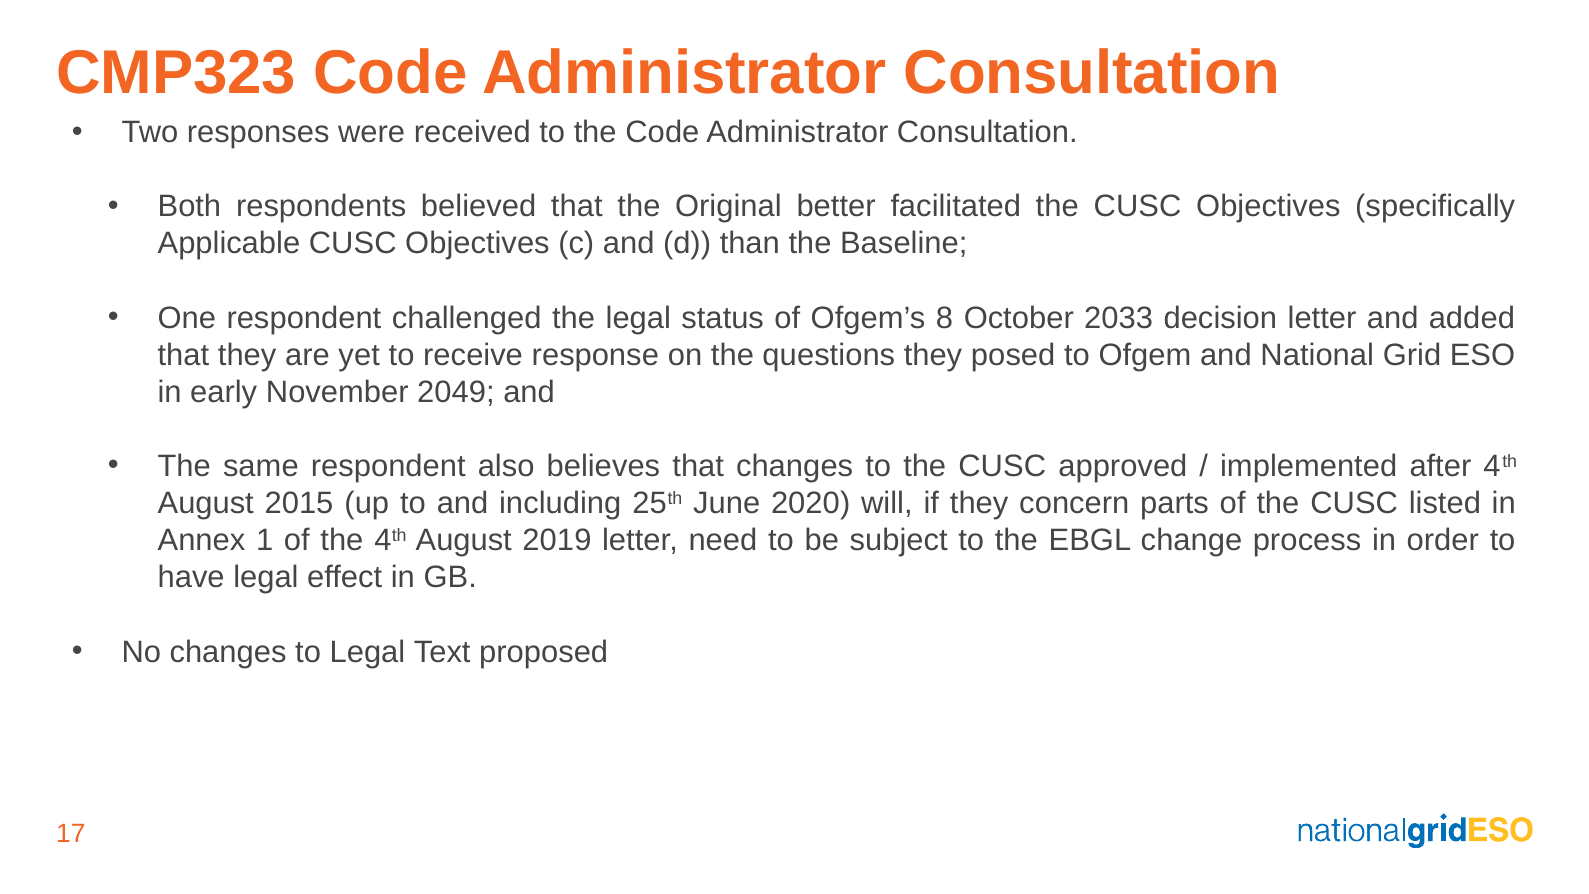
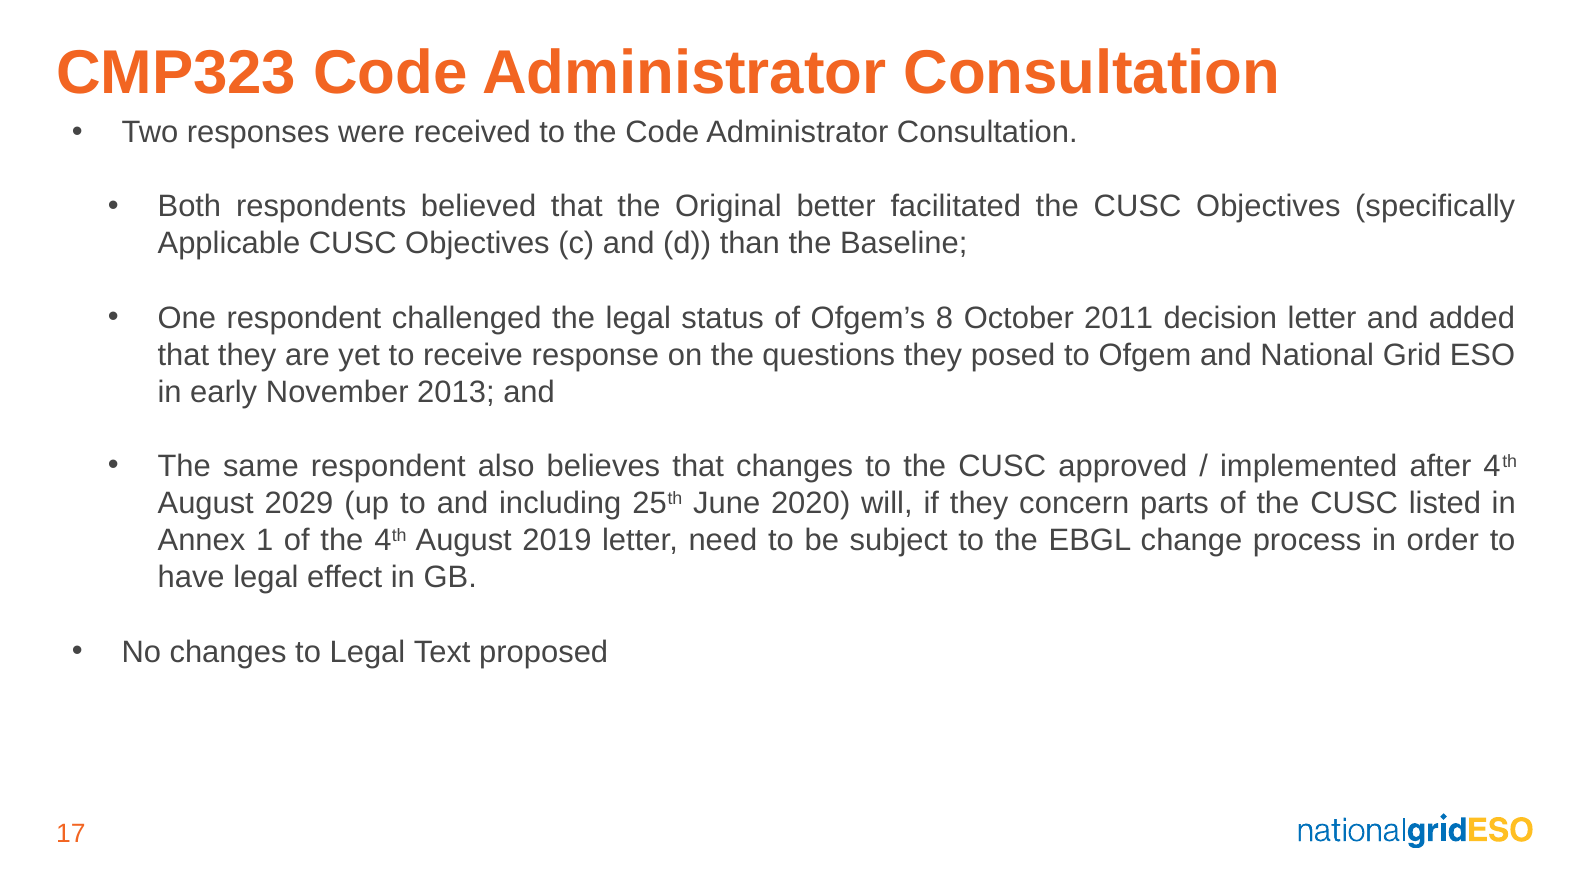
2033: 2033 -> 2011 (1119, 318)
2049: 2049 -> 2013 (456, 392)
2015: 2015 -> 2029 (299, 503)
